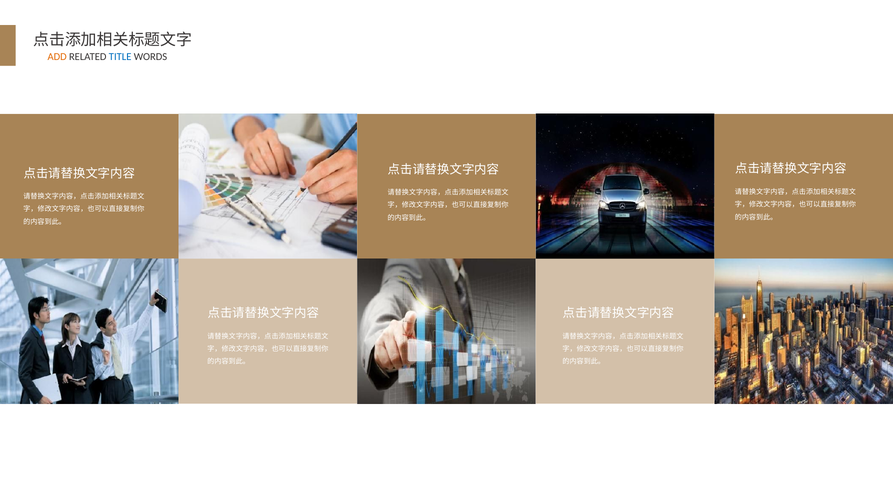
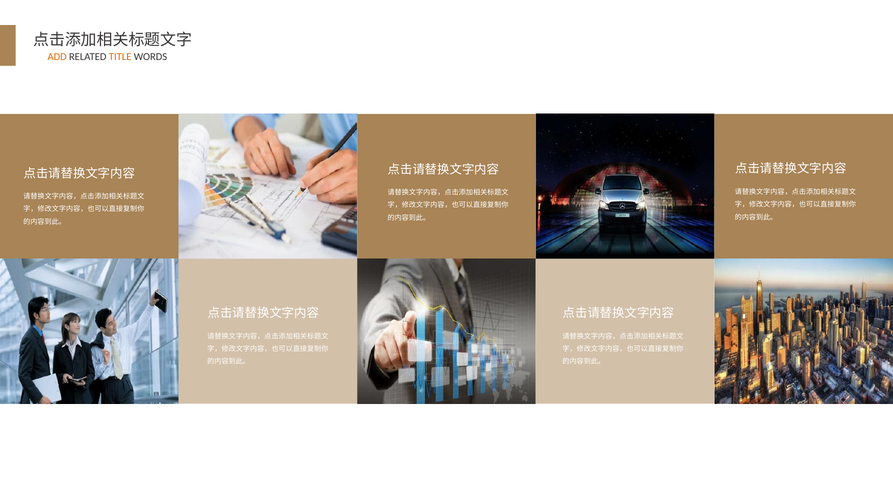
TITLE colour: blue -> orange (120, 57)
